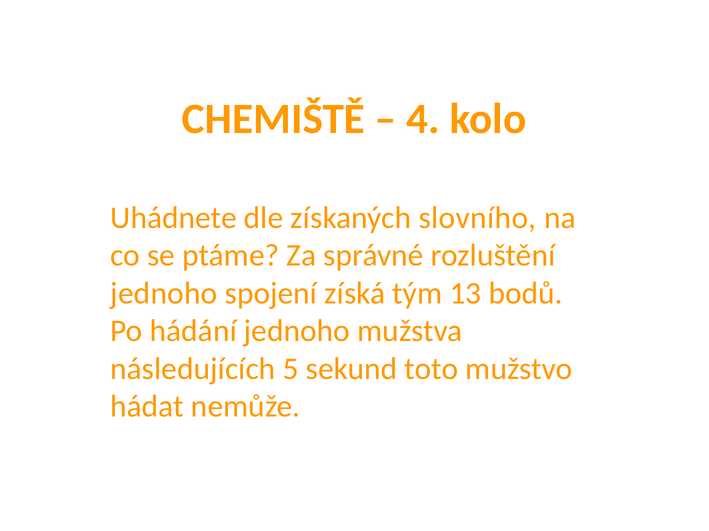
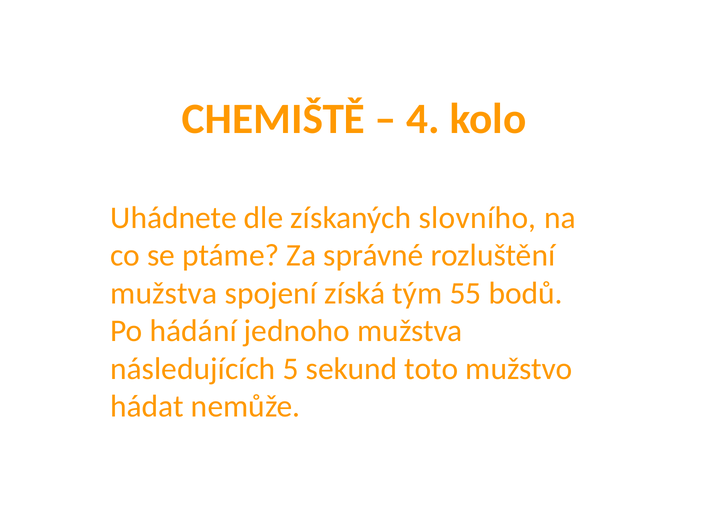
jednoho: jednoho -> mužstva (164, 294)
13: 13 -> 55 (465, 294)
